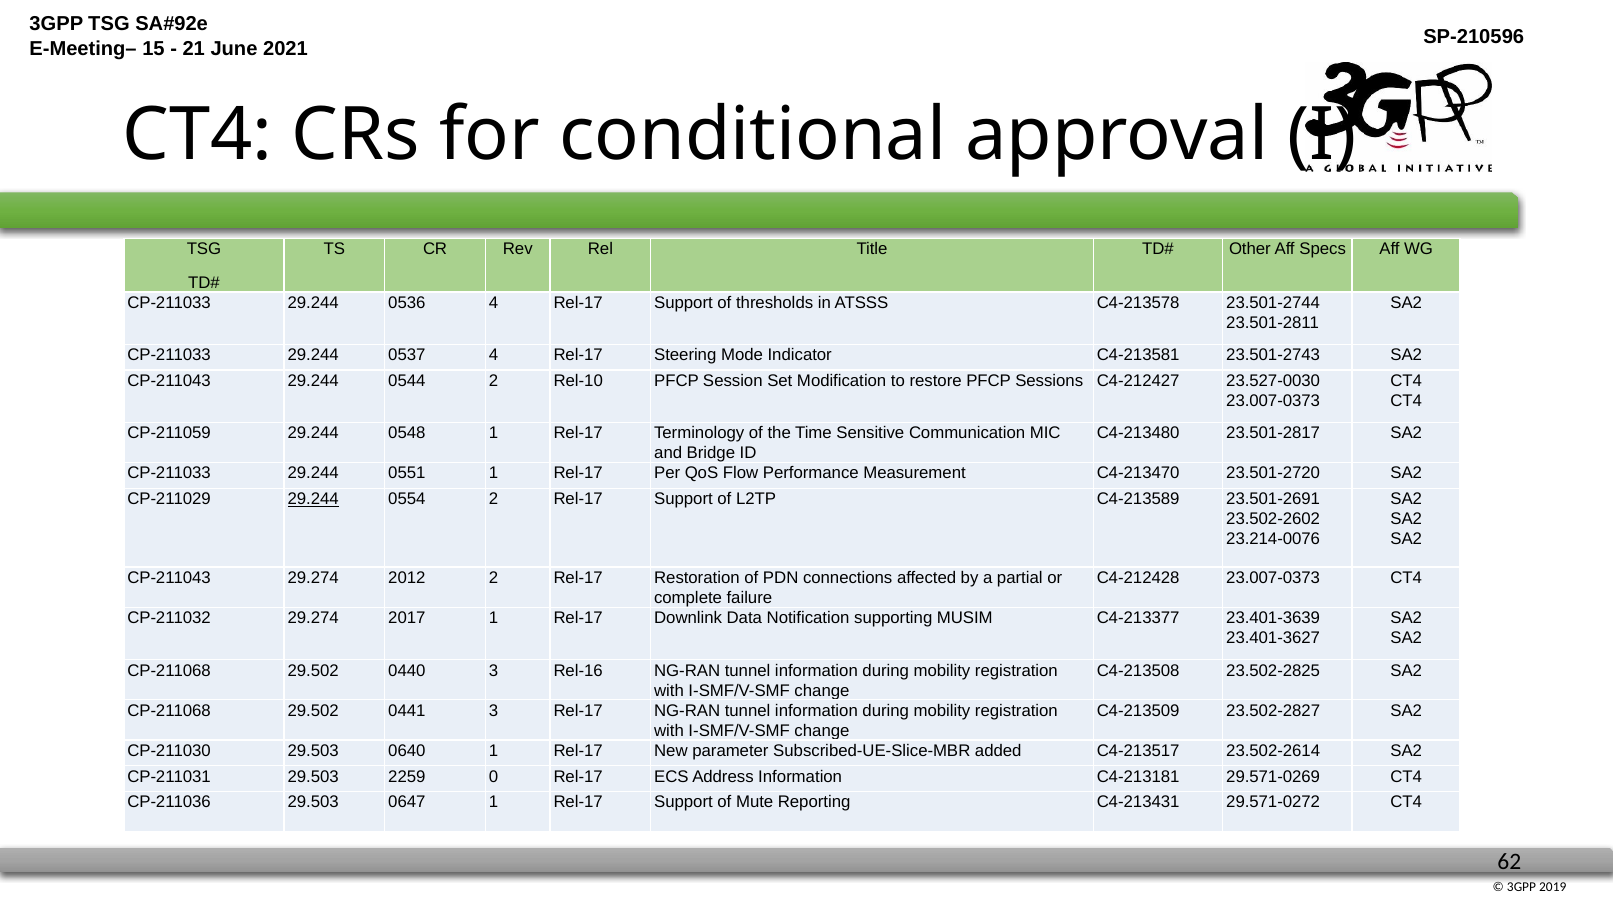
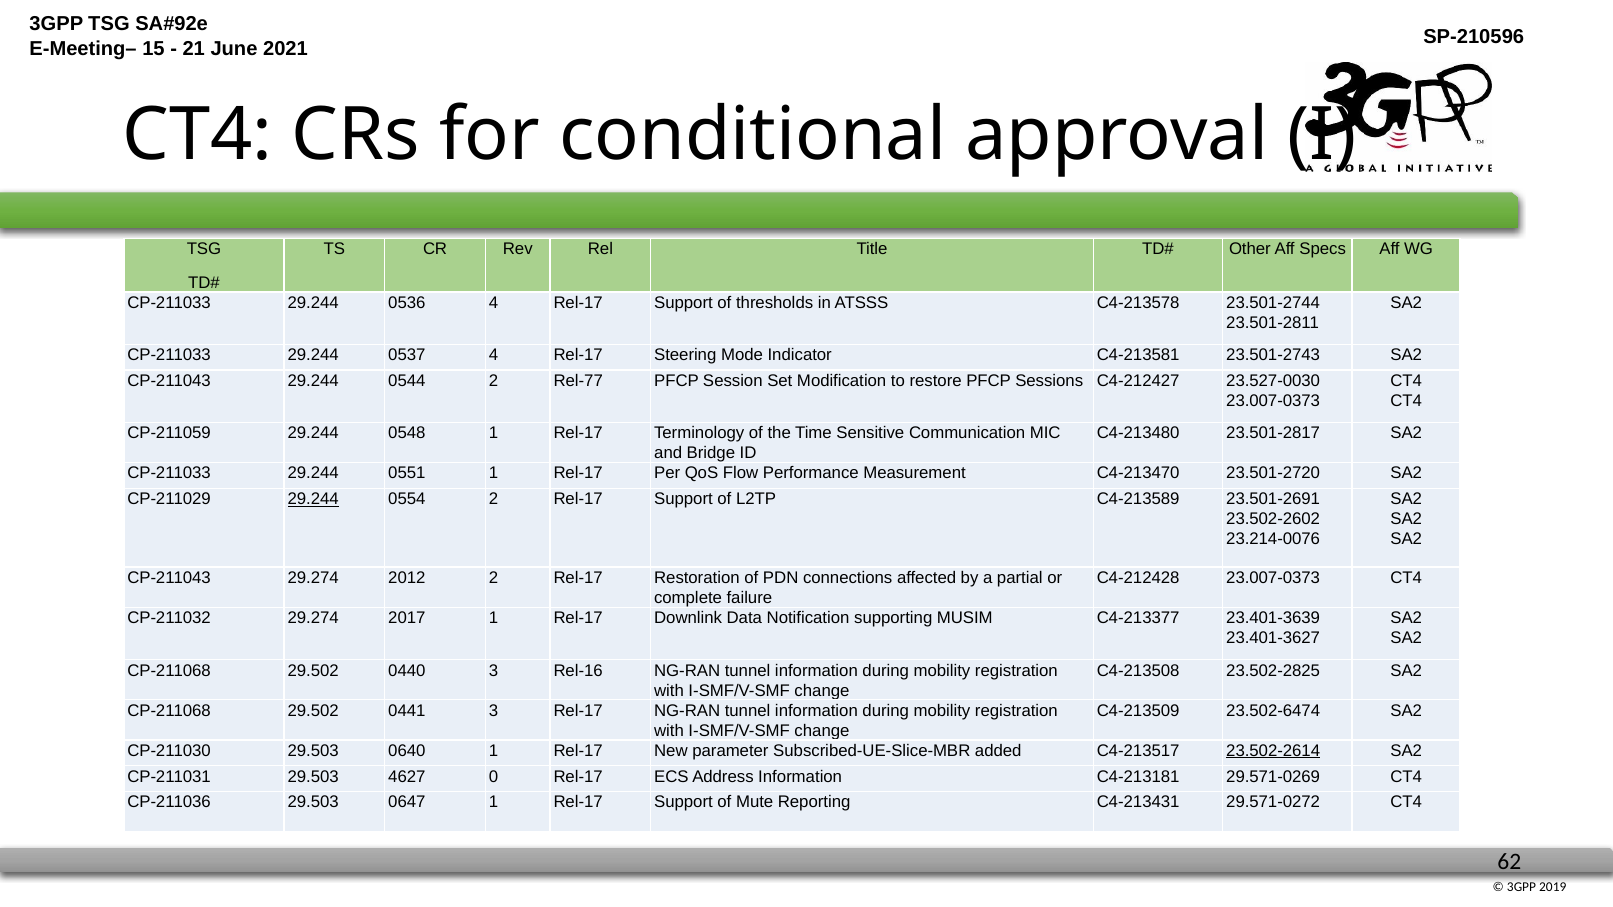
Rel-10: Rel-10 -> Rel-77 (578, 381)
23.502-2827: 23.502-2827 -> 23.502-6474 (1273, 711)
23.502-2614 underline: none -> present (1273, 751)
2259: 2259 -> 4627 (407, 777)
